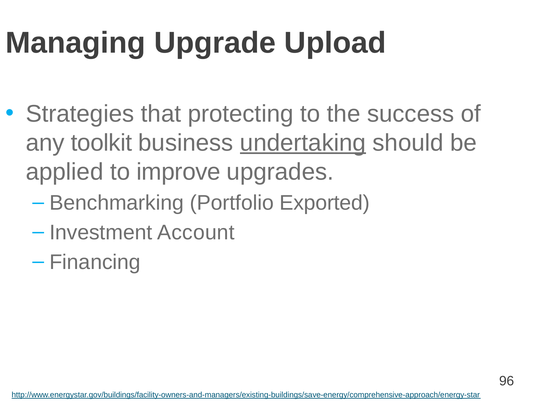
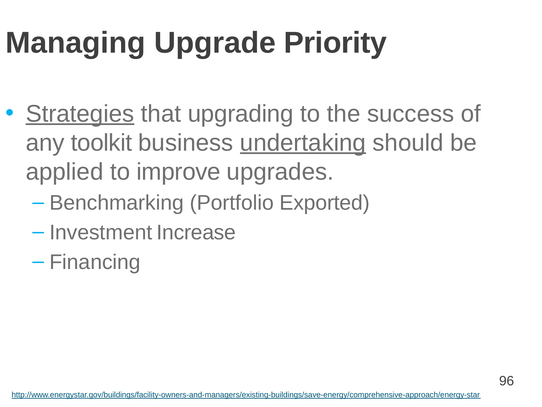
Upload: Upload -> Priority (335, 43)
Strategies underline: none -> present (80, 114)
protecting: protecting -> upgrading (241, 114)
Account: Account -> Increase (196, 232)
